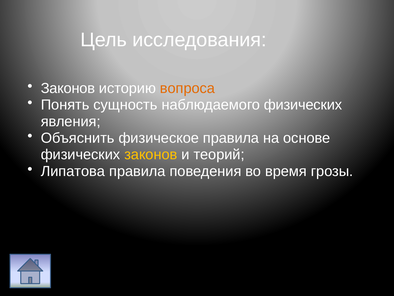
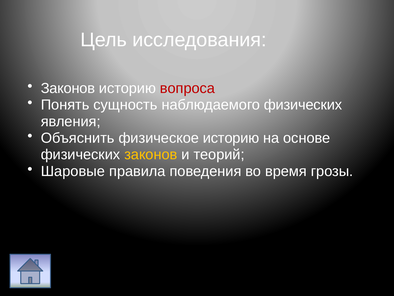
вопроса colour: orange -> red (187, 88)
физическое правила: правила -> историю (231, 138)
Липатова: Липатова -> Шаровые (73, 171)
